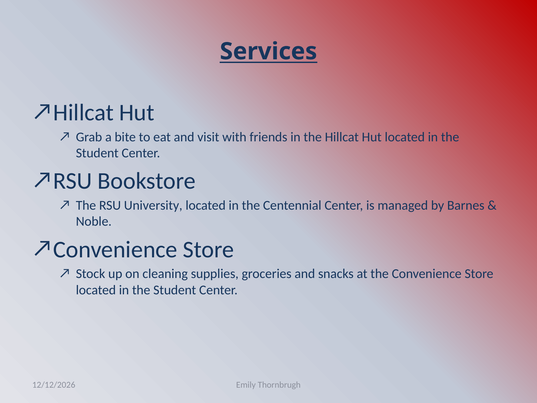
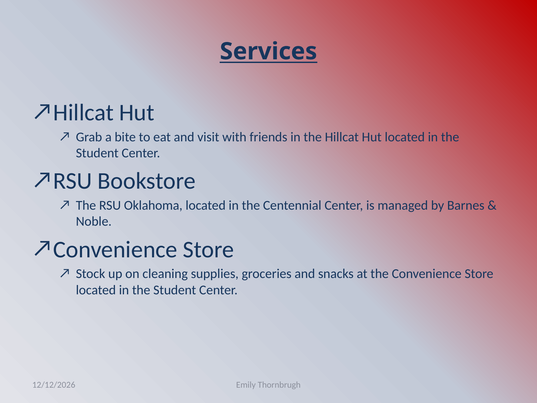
University: University -> Oklahoma (153, 205)
